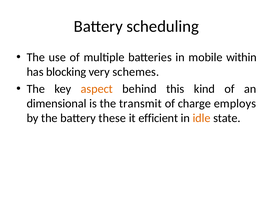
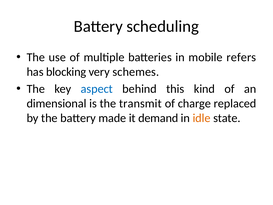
within: within -> refers (241, 57)
aspect colour: orange -> blue (97, 89)
employs: employs -> replaced (235, 103)
these: these -> made (112, 118)
efficient: efficient -> demand (158, 118)
